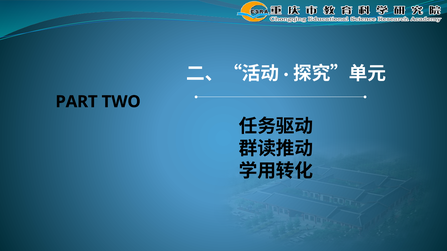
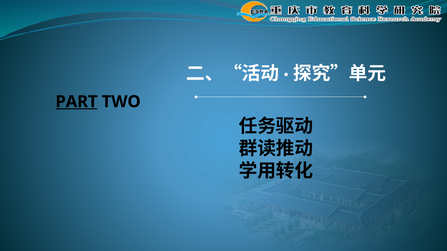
PART underline: none -> present (77, 102)
